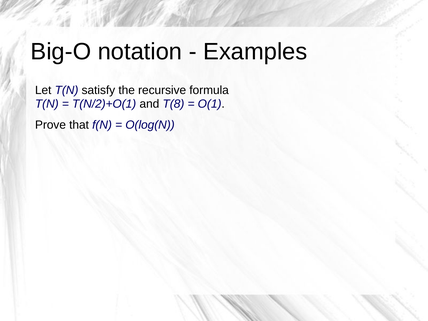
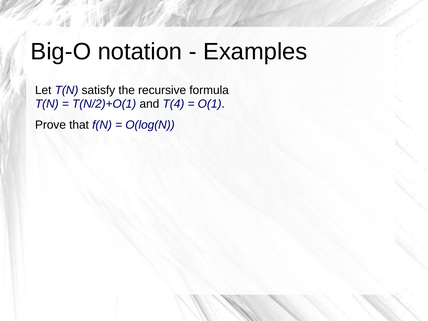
T(8: T(8 -> T(4 (173, 104)
